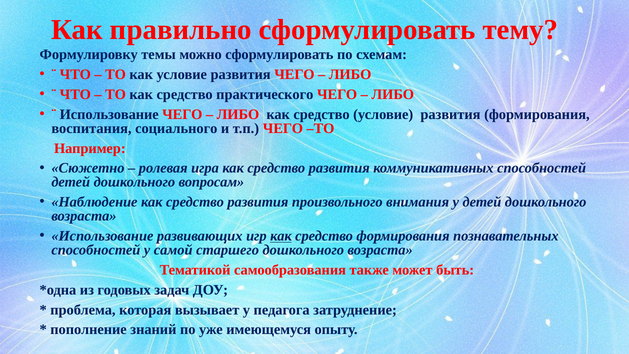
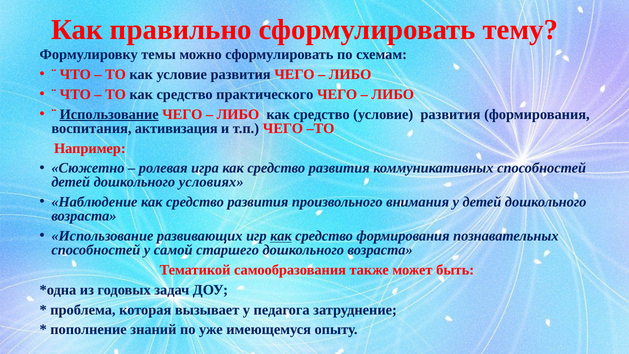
Использование underline: none -> present (109, 114)
социального: социального -> активизация (176, 128)
вопросам: вопросам -> условиях (211, 182)
